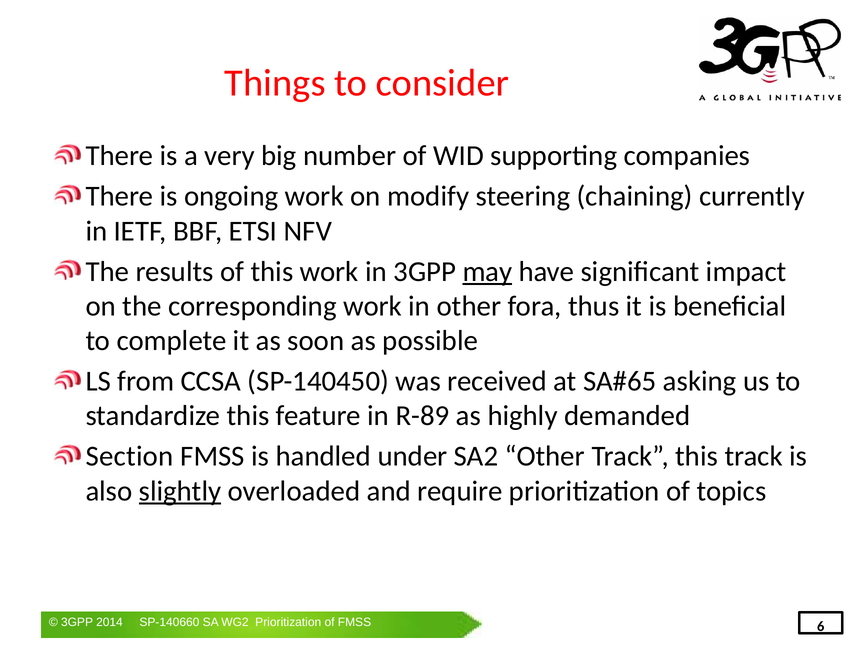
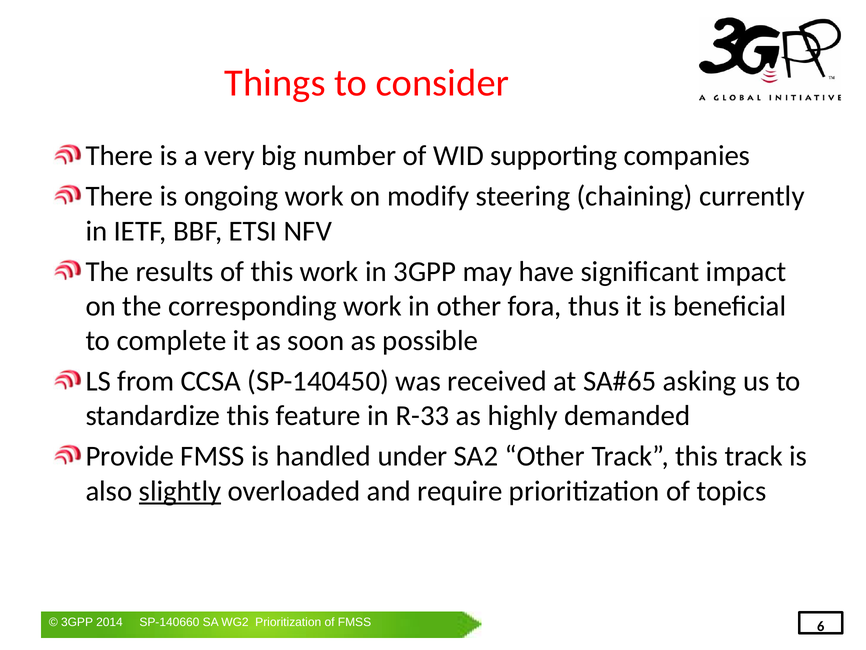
may underline: present -> none (487, 271)
R-89: R-89 -> R-33 (423, 416)
Section: Section -> Provide (130, 456)
